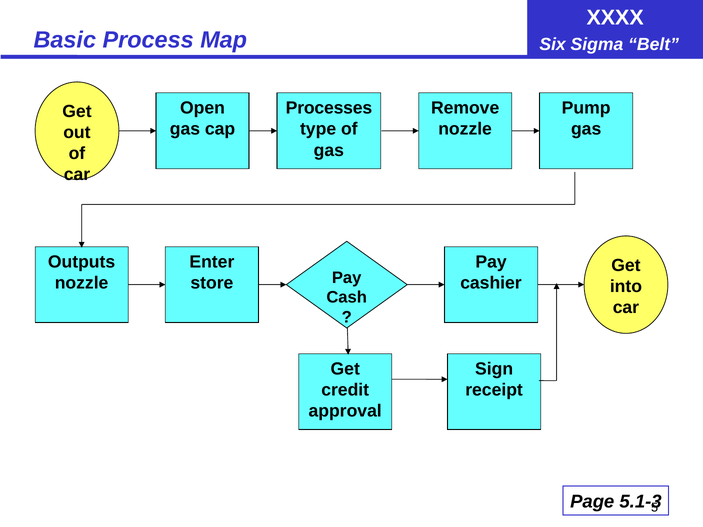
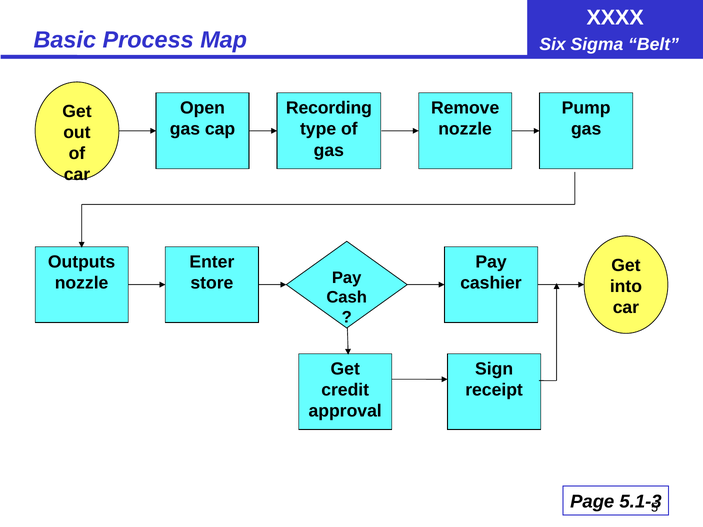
Processes: Processes -> Recording (329, 108)
